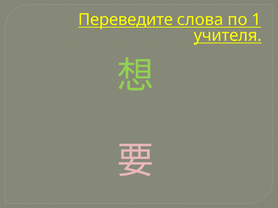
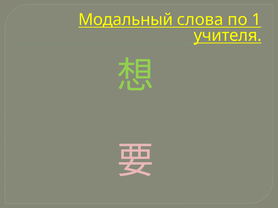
Переведите: Переведите -> Модальный (126, 20)
